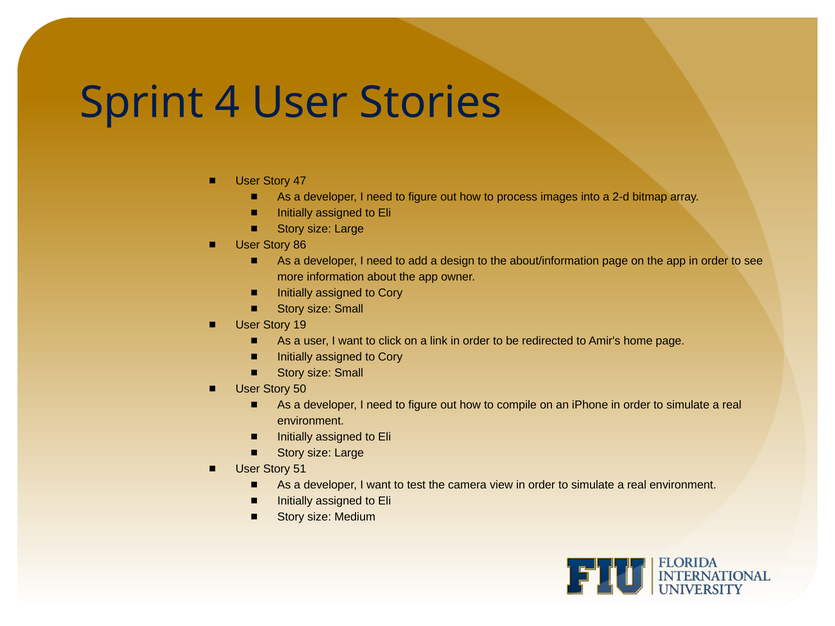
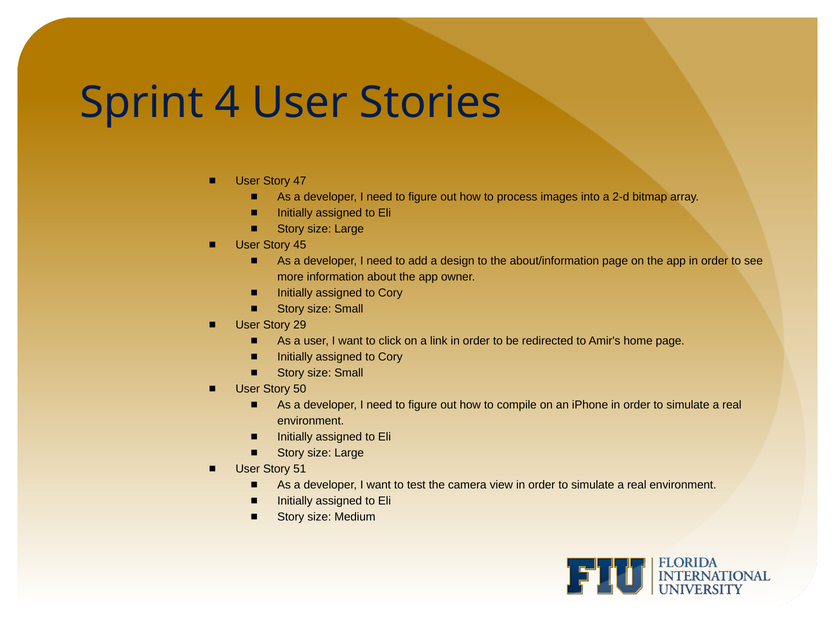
86: 86 -> 45 (300, 245)
19: 19 -> 29 (300, 325)
